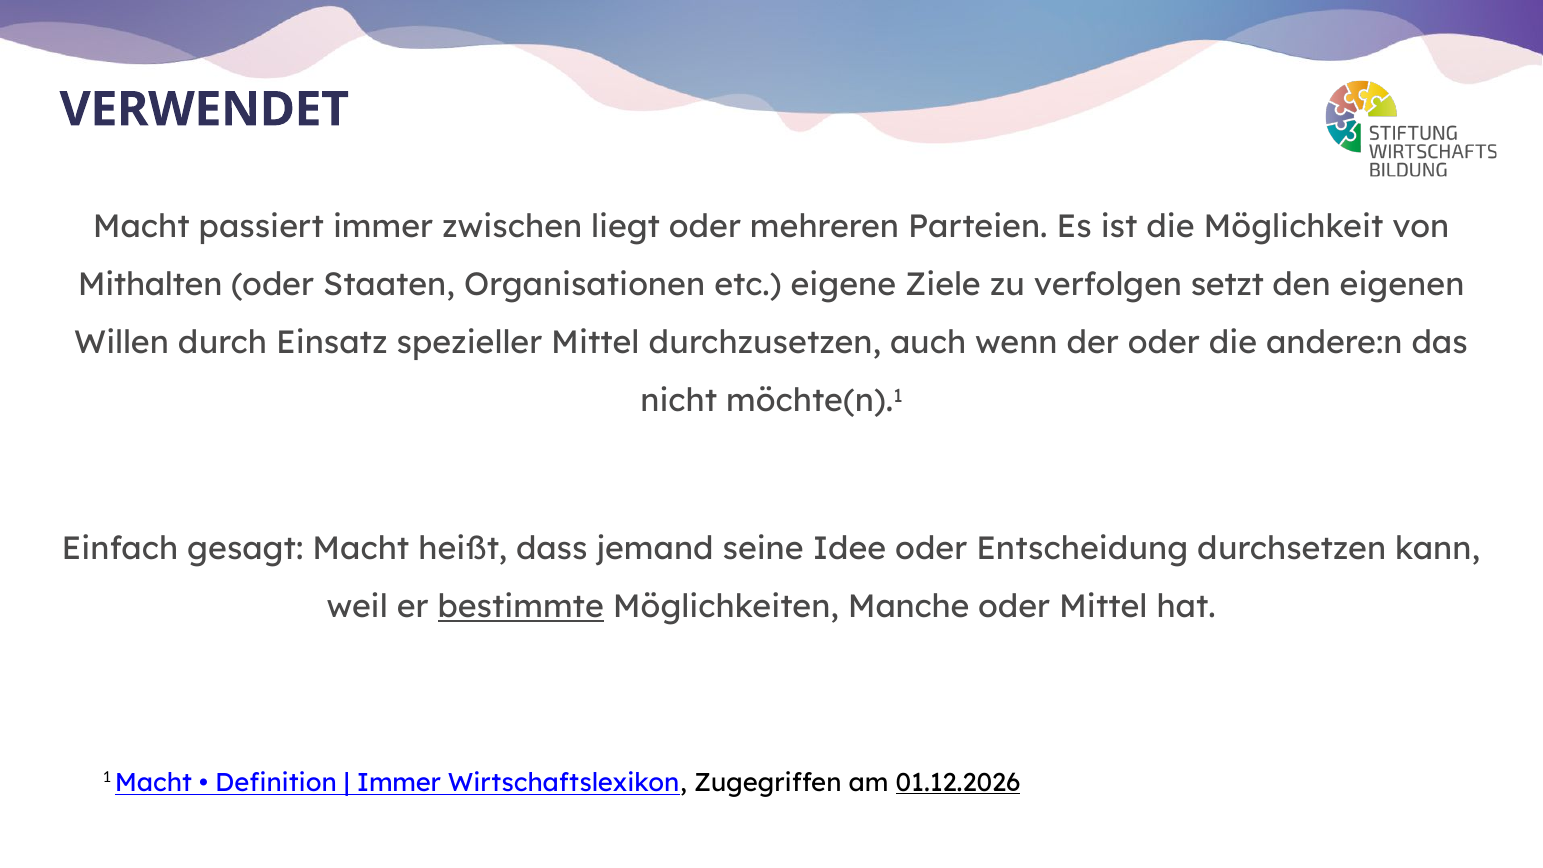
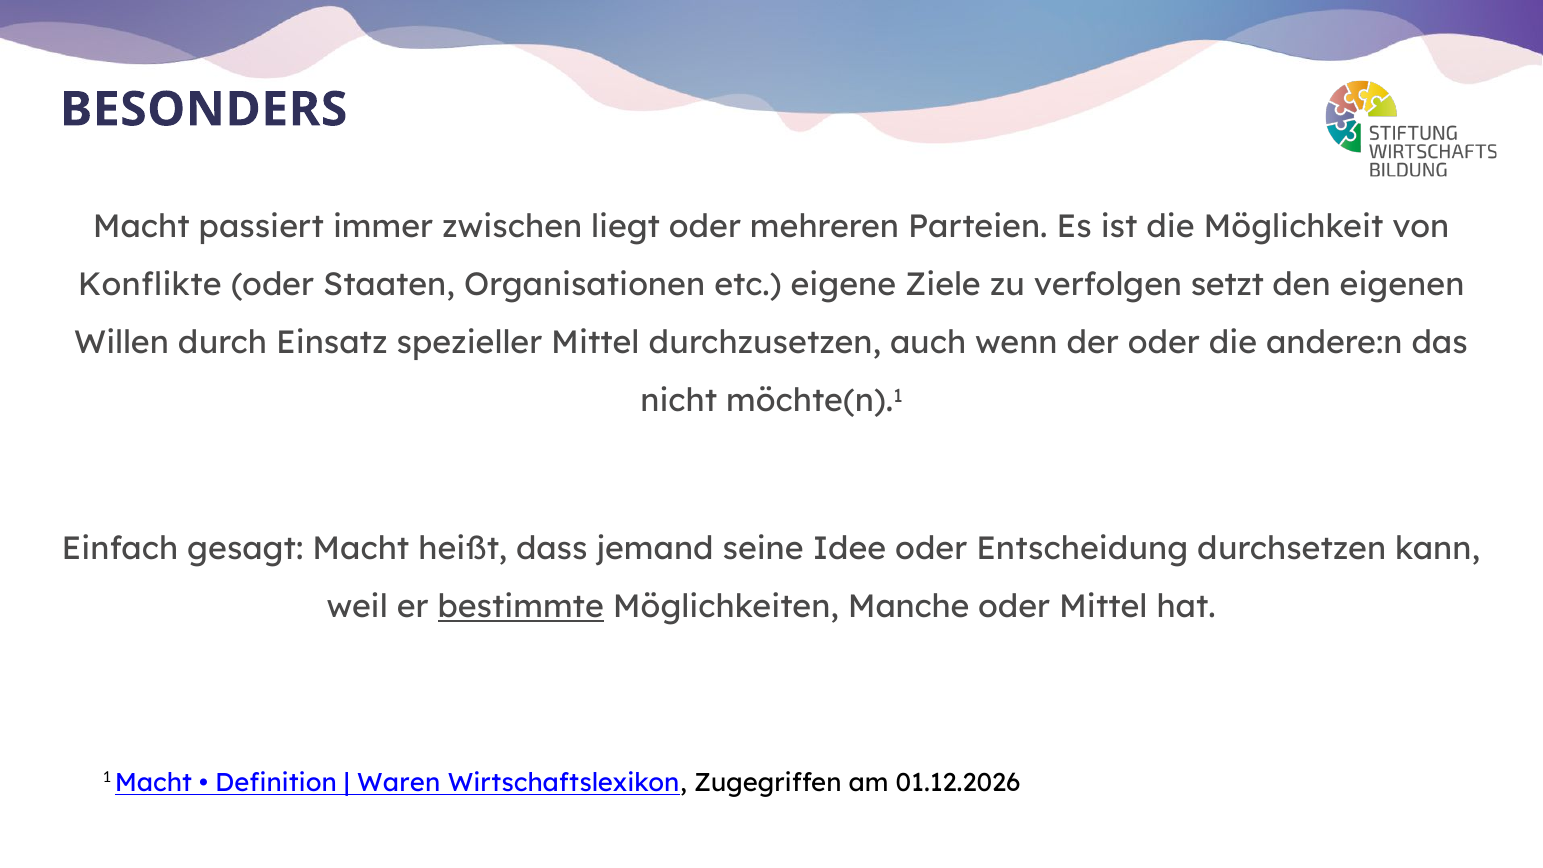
VERWENDET: VERWENDET -> BESONDERS (204, 110)
Mithalten: Mithalten -> Konflikte (150, 285)
Immer: Immer -> Waren (399, 782)
01.12.2026 underline: present -> none (958, 782)
